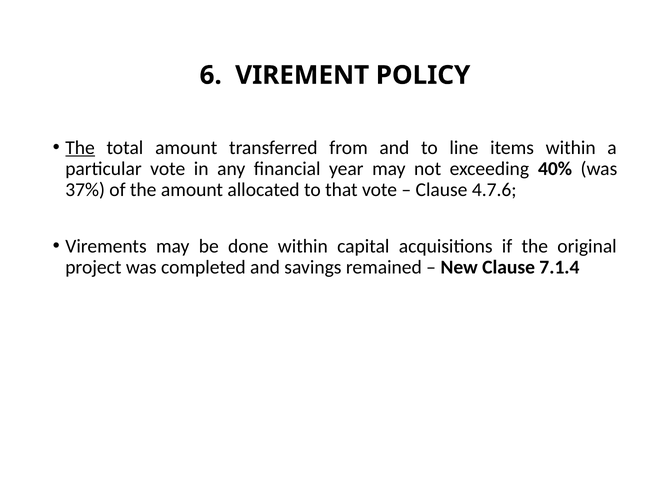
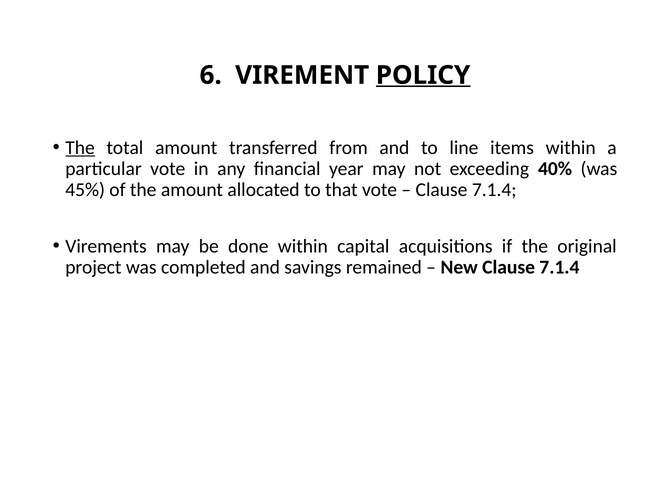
POLICY underline: none -> present (423, 75)
37%: 37% -> 45% (85, 190)
4.7.6: 4.7.6 -> 7.1.4 (494, 190)
